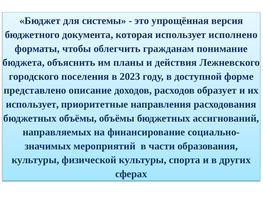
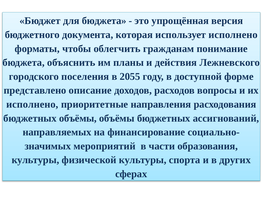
для системы: системы -> бюджета (104, 21)
2023: 2023 -> 2055 (130, 77)
образует: образует -> вопросы (217, 91)
использует: использует -> исполнено (32, 104)
